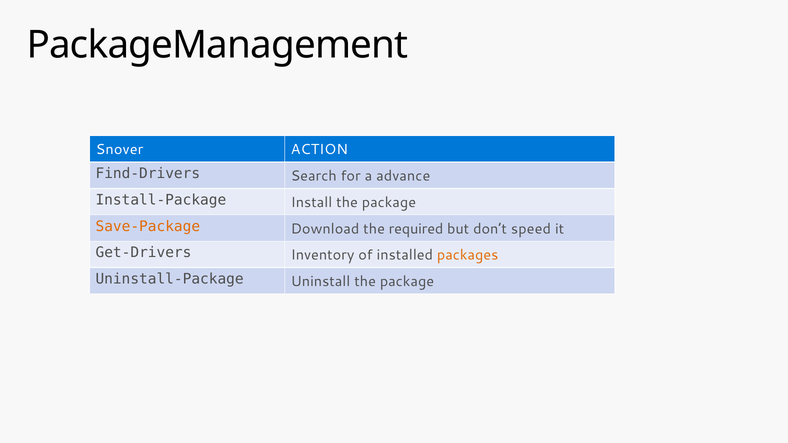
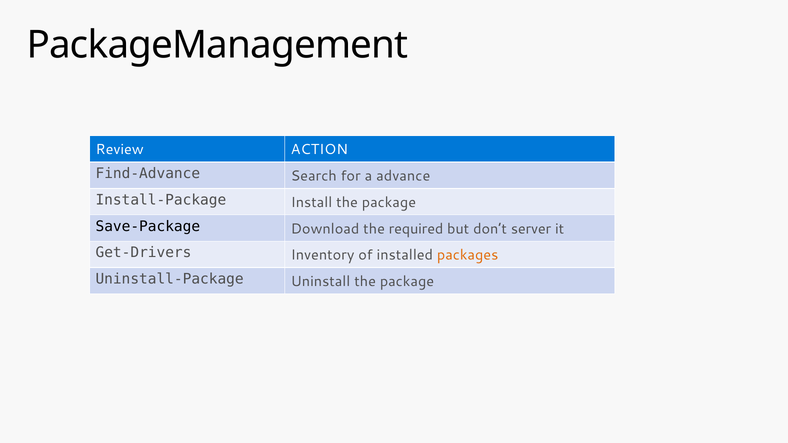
Snover: Snover -> Review (120, 150)
Find-Drivers: Find-Drivers -> Find-Advance (148, 174)
Save-Package colour: orange -> black (148, 226)
speed: speed -> server (531, 229)
